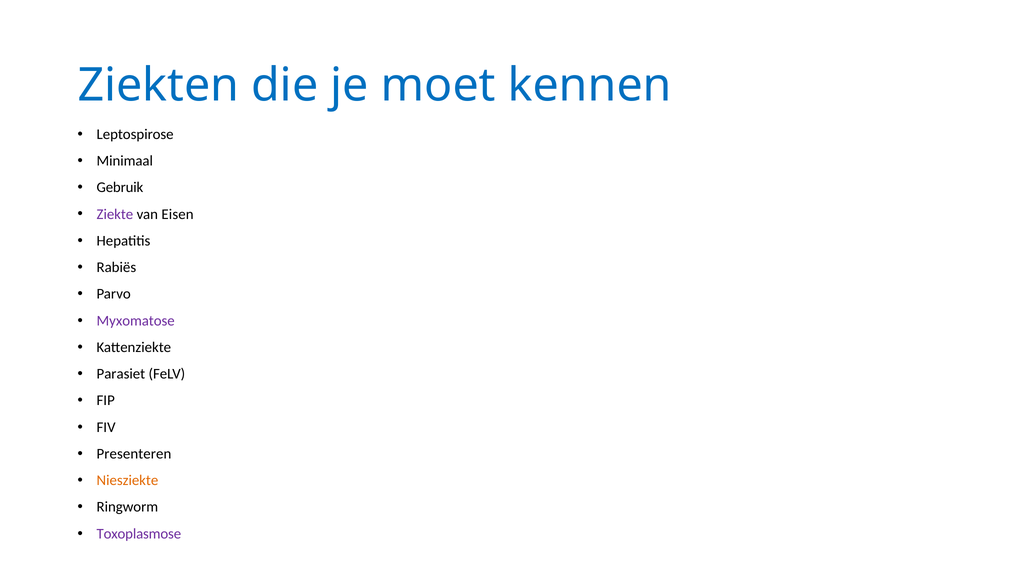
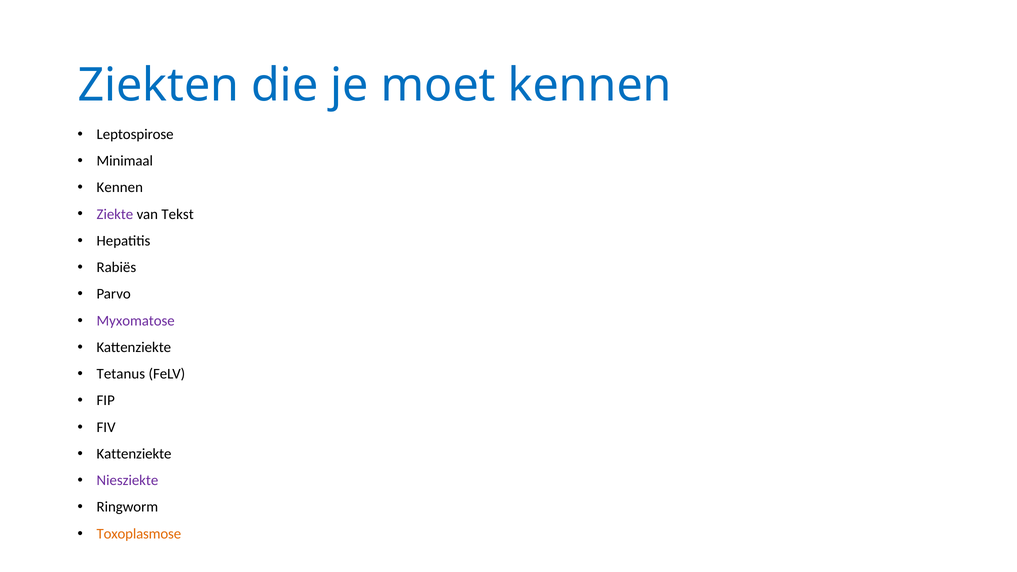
Gebruik: Gebruik -> Kennen (120, 188)
Eisen: Eisen -> Tekst (178, 214)
Parasiet: Parasiet -> Tetanus (121, 374)
Presenteren: Presenteren -> Kattenziekte (134, 454)
Niesziekte colour: orange -> purple (127, 480)
Toxoplasmose colour: purple -> orange (139, 534)
